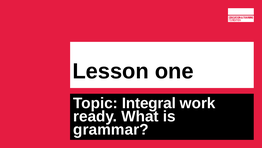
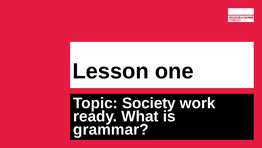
Integral: Integral -> Society (149, 103)
